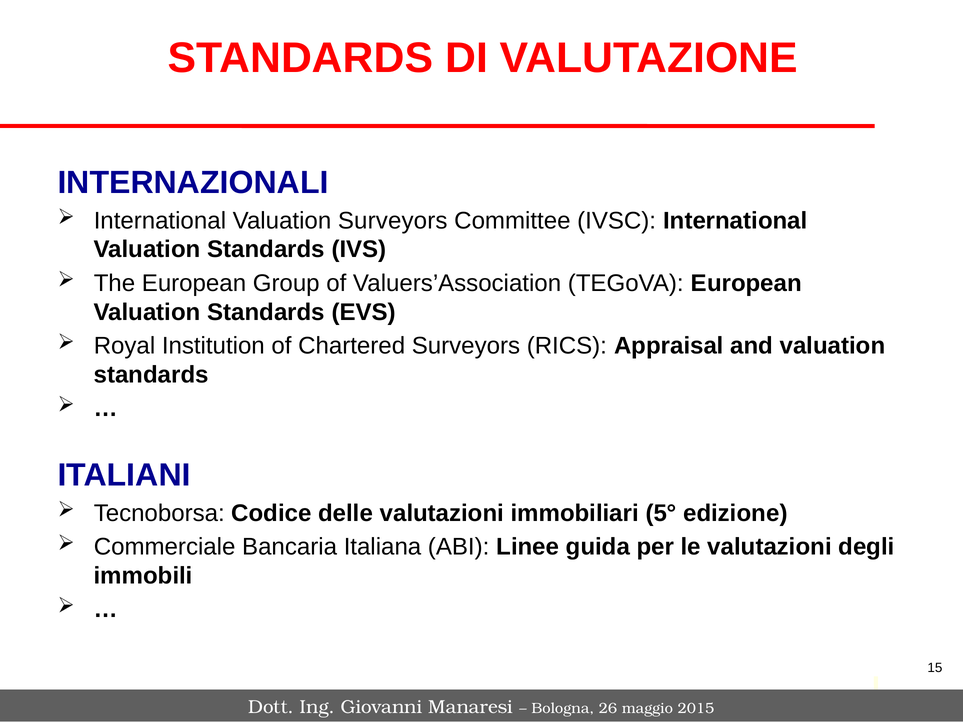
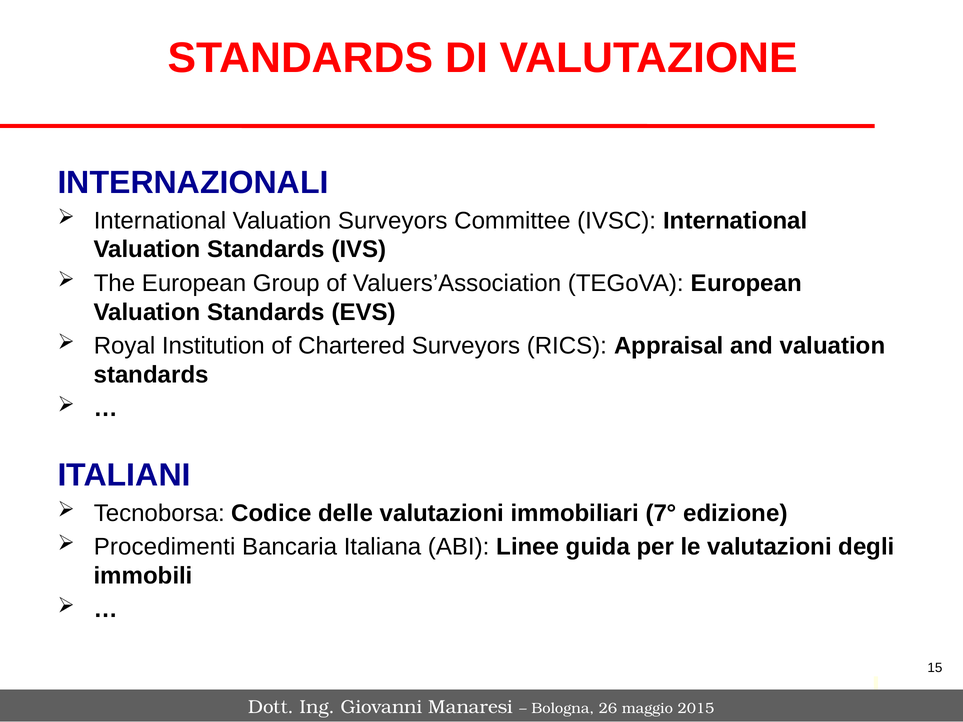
5°: 5° -> 7° (661, 513)
Commerciale: Commerciale -> Procedimenti (165, 547)
